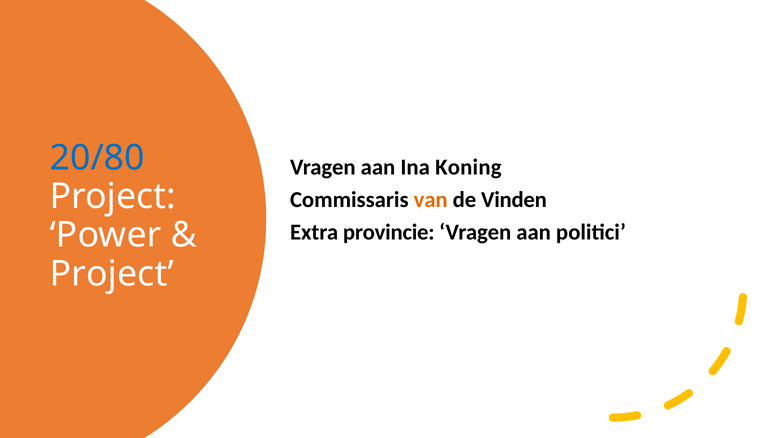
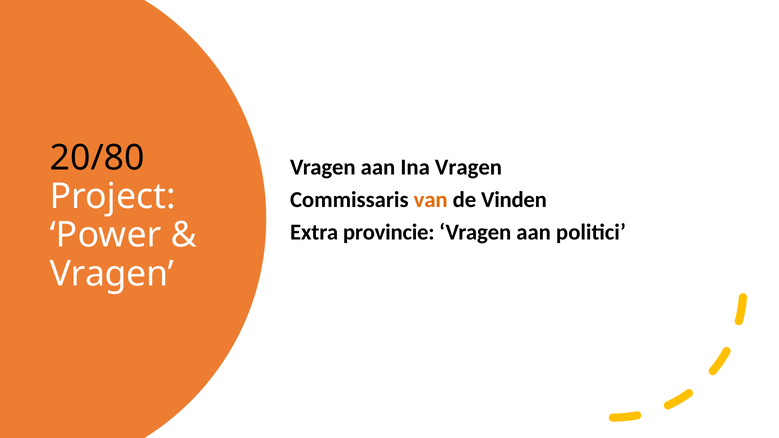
20/80 colour: blue -> black (97, 158)
Ina Koning: Koning -> Vragen (468, 167)
Project: Project -> Vragen (112, 274)
